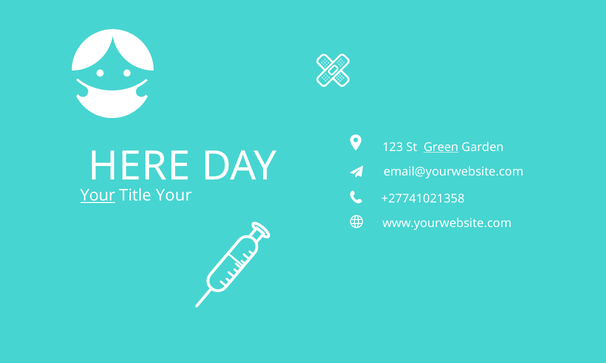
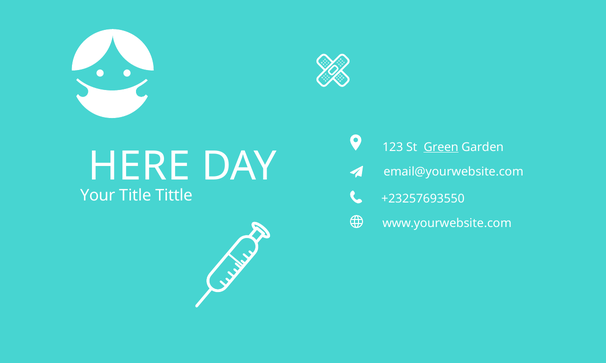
Your underline: present -> none (98, 196)
Title Your: Your -> Tittle (174, 196)
+27741021358: +27741021358 -> +23257693550 (423, 199)
